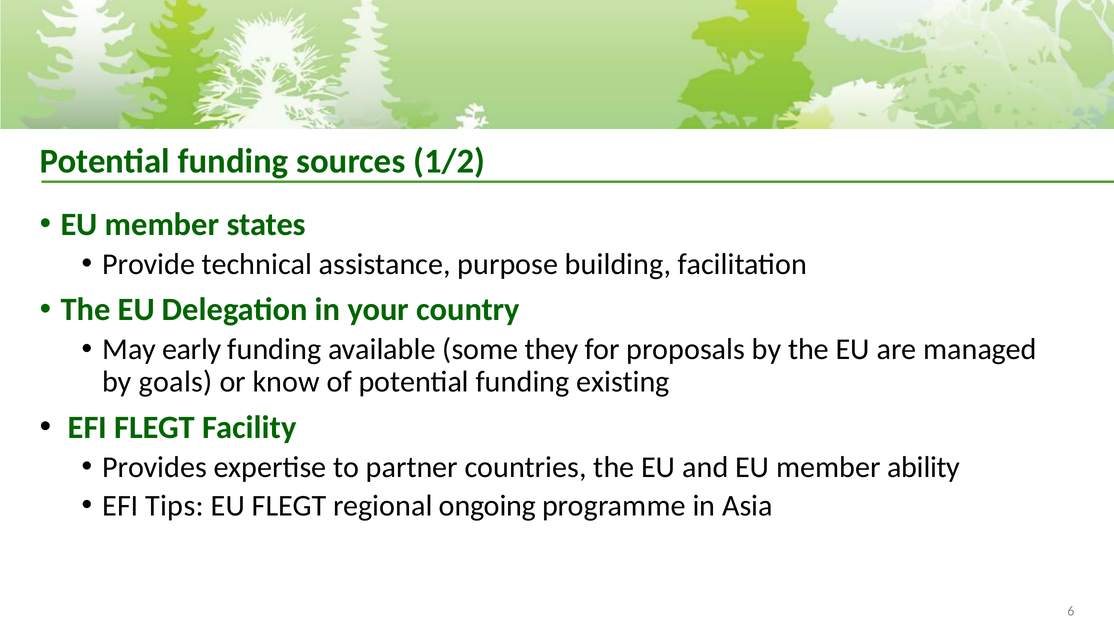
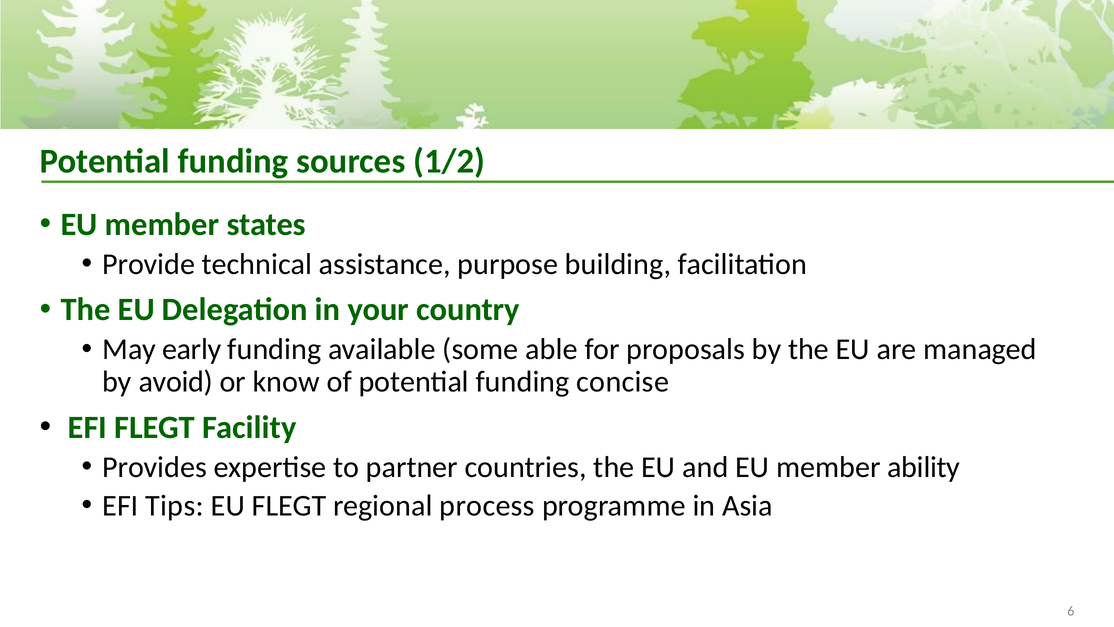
they: they -> able (551, 349)
goals: goals -> avoid (176, 382)
existing: existing -> concise (623, 382)
ongoing: ongoing -> process (487, 505)
